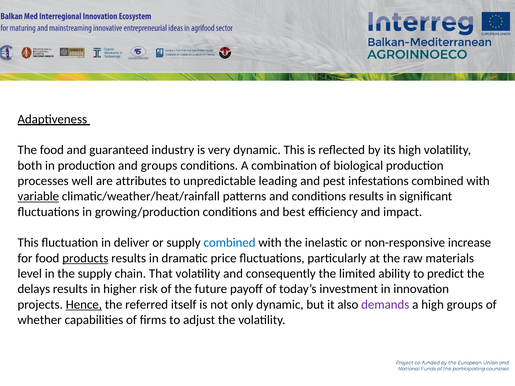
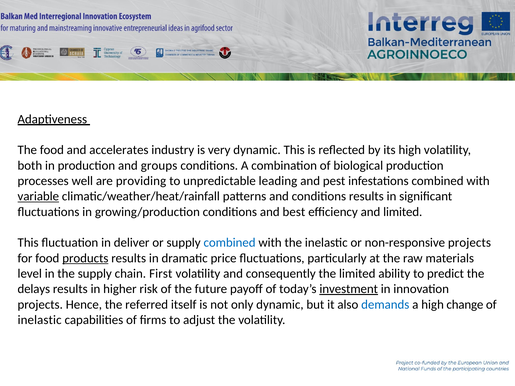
guaranteed: guaranteed -> accelerates (119, 150)
attributes: attributes -> providing (141, 181)
and impact: impact -> limited (403, 212)
non-responsive increase: increase -> projects (469, 243)
That: That -> First (161, 274)
investment underline: none -> present (349, 289)
Hence underline: present -> none (84, 305)
demands colour: purple -> blue (385, 305)
high groups: groups -> change (465, 305)
whether: whether -> inelastic (40, 320)
